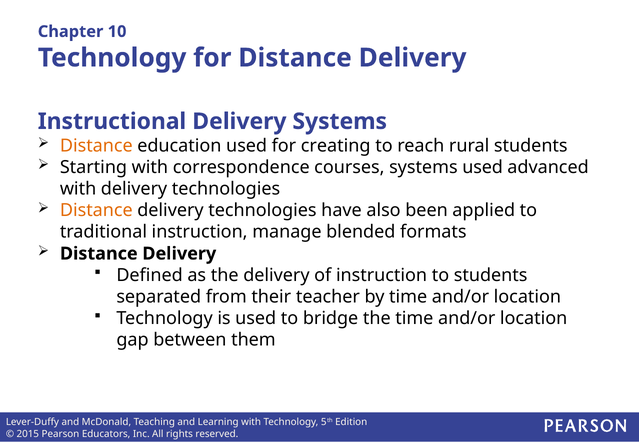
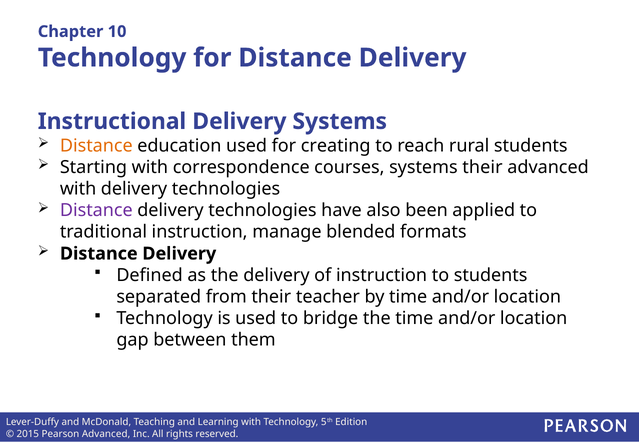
systems used: used -> their (482, 167)
Distance colour: orange -> purple (96, 211)
Educators: Educators -> Advanced (106, 434)
